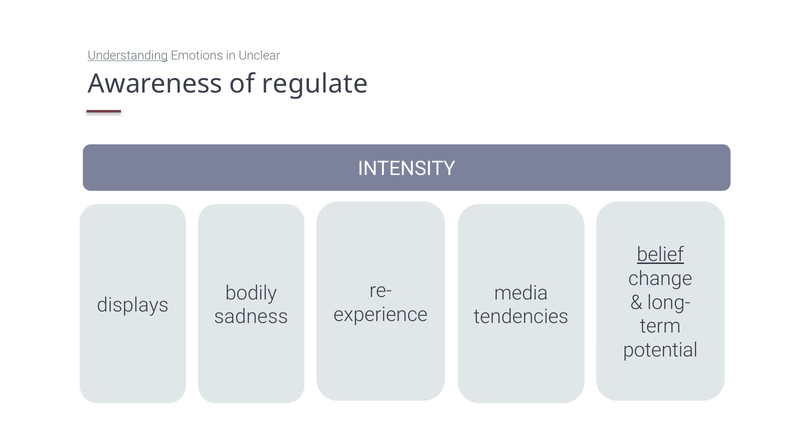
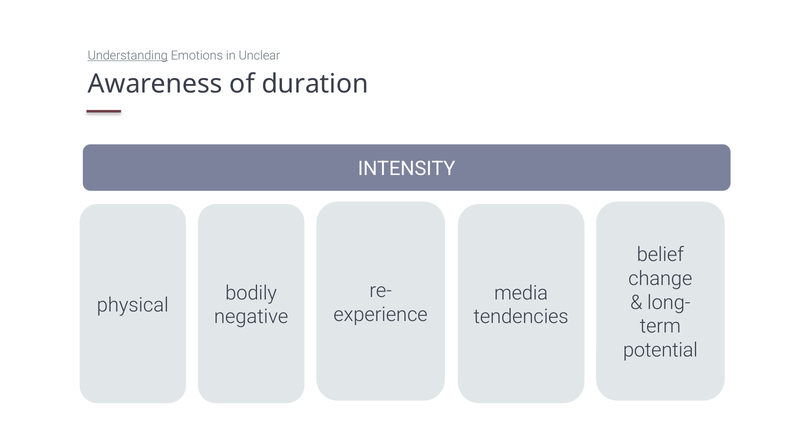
regulate: regulate -> duration (315, 84)
belief underline: present -> none (660, 255)
displays: displays -> physical (133, 305)
sadness: sadness -> negative (251, 317)
